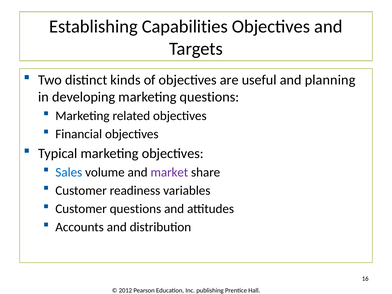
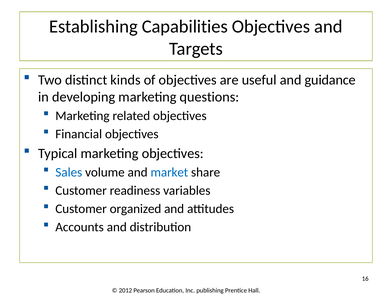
planning: planning -> guidance (330, 80)
market colour: purple -> blue (169, 172)
Customer questions: questions -> organized (135, 209)
